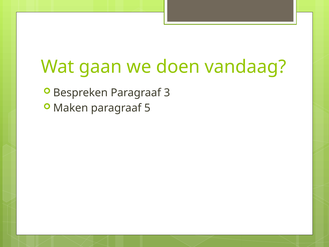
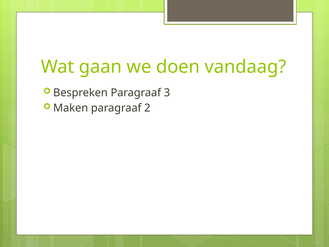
5: 5 -> 2 (147, 108)
